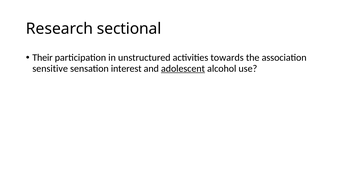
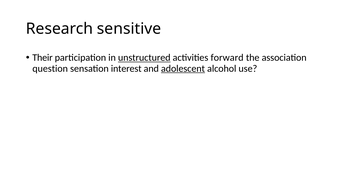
sectional: sectional -> sensitive (129, 29)
unstructured underline: none -> present (144, 58)
towards: towards -> forward (227, 58)
sensitive: sensitive -> question (50, 68)
